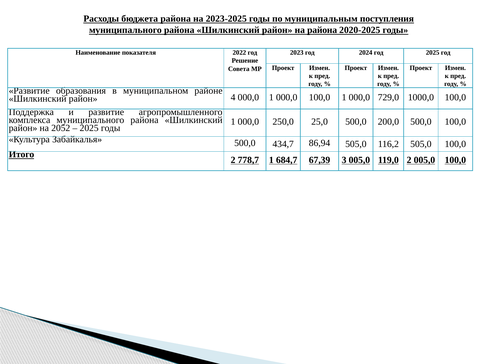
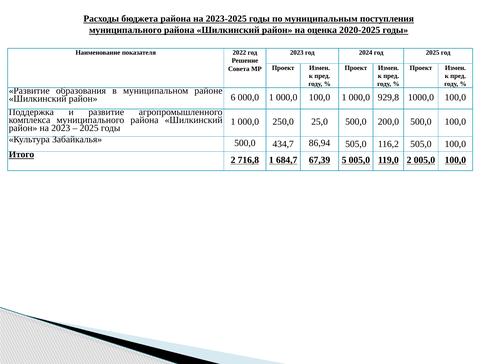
на района: района -> оценка (322, 30)
4: 4 -> 6 (233, 97)
729,0: 729,0 -> 929,8 (388, 97)
на 2052: 2052 -> 2023 (61, 128)
778,7: 778,7 -> 716,8 (248, 160)
3: 3 -> 5 (344, 160)
